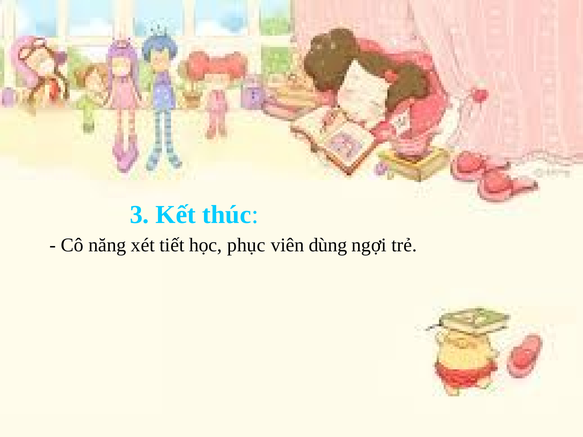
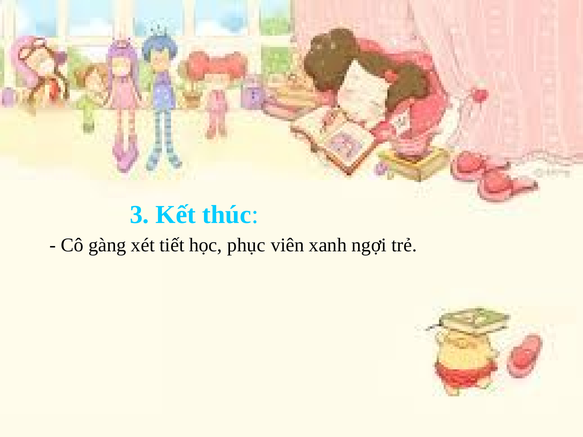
năng: năng -> gàng (107, 245)
dùng: dùng -> xanh (328, 245)
